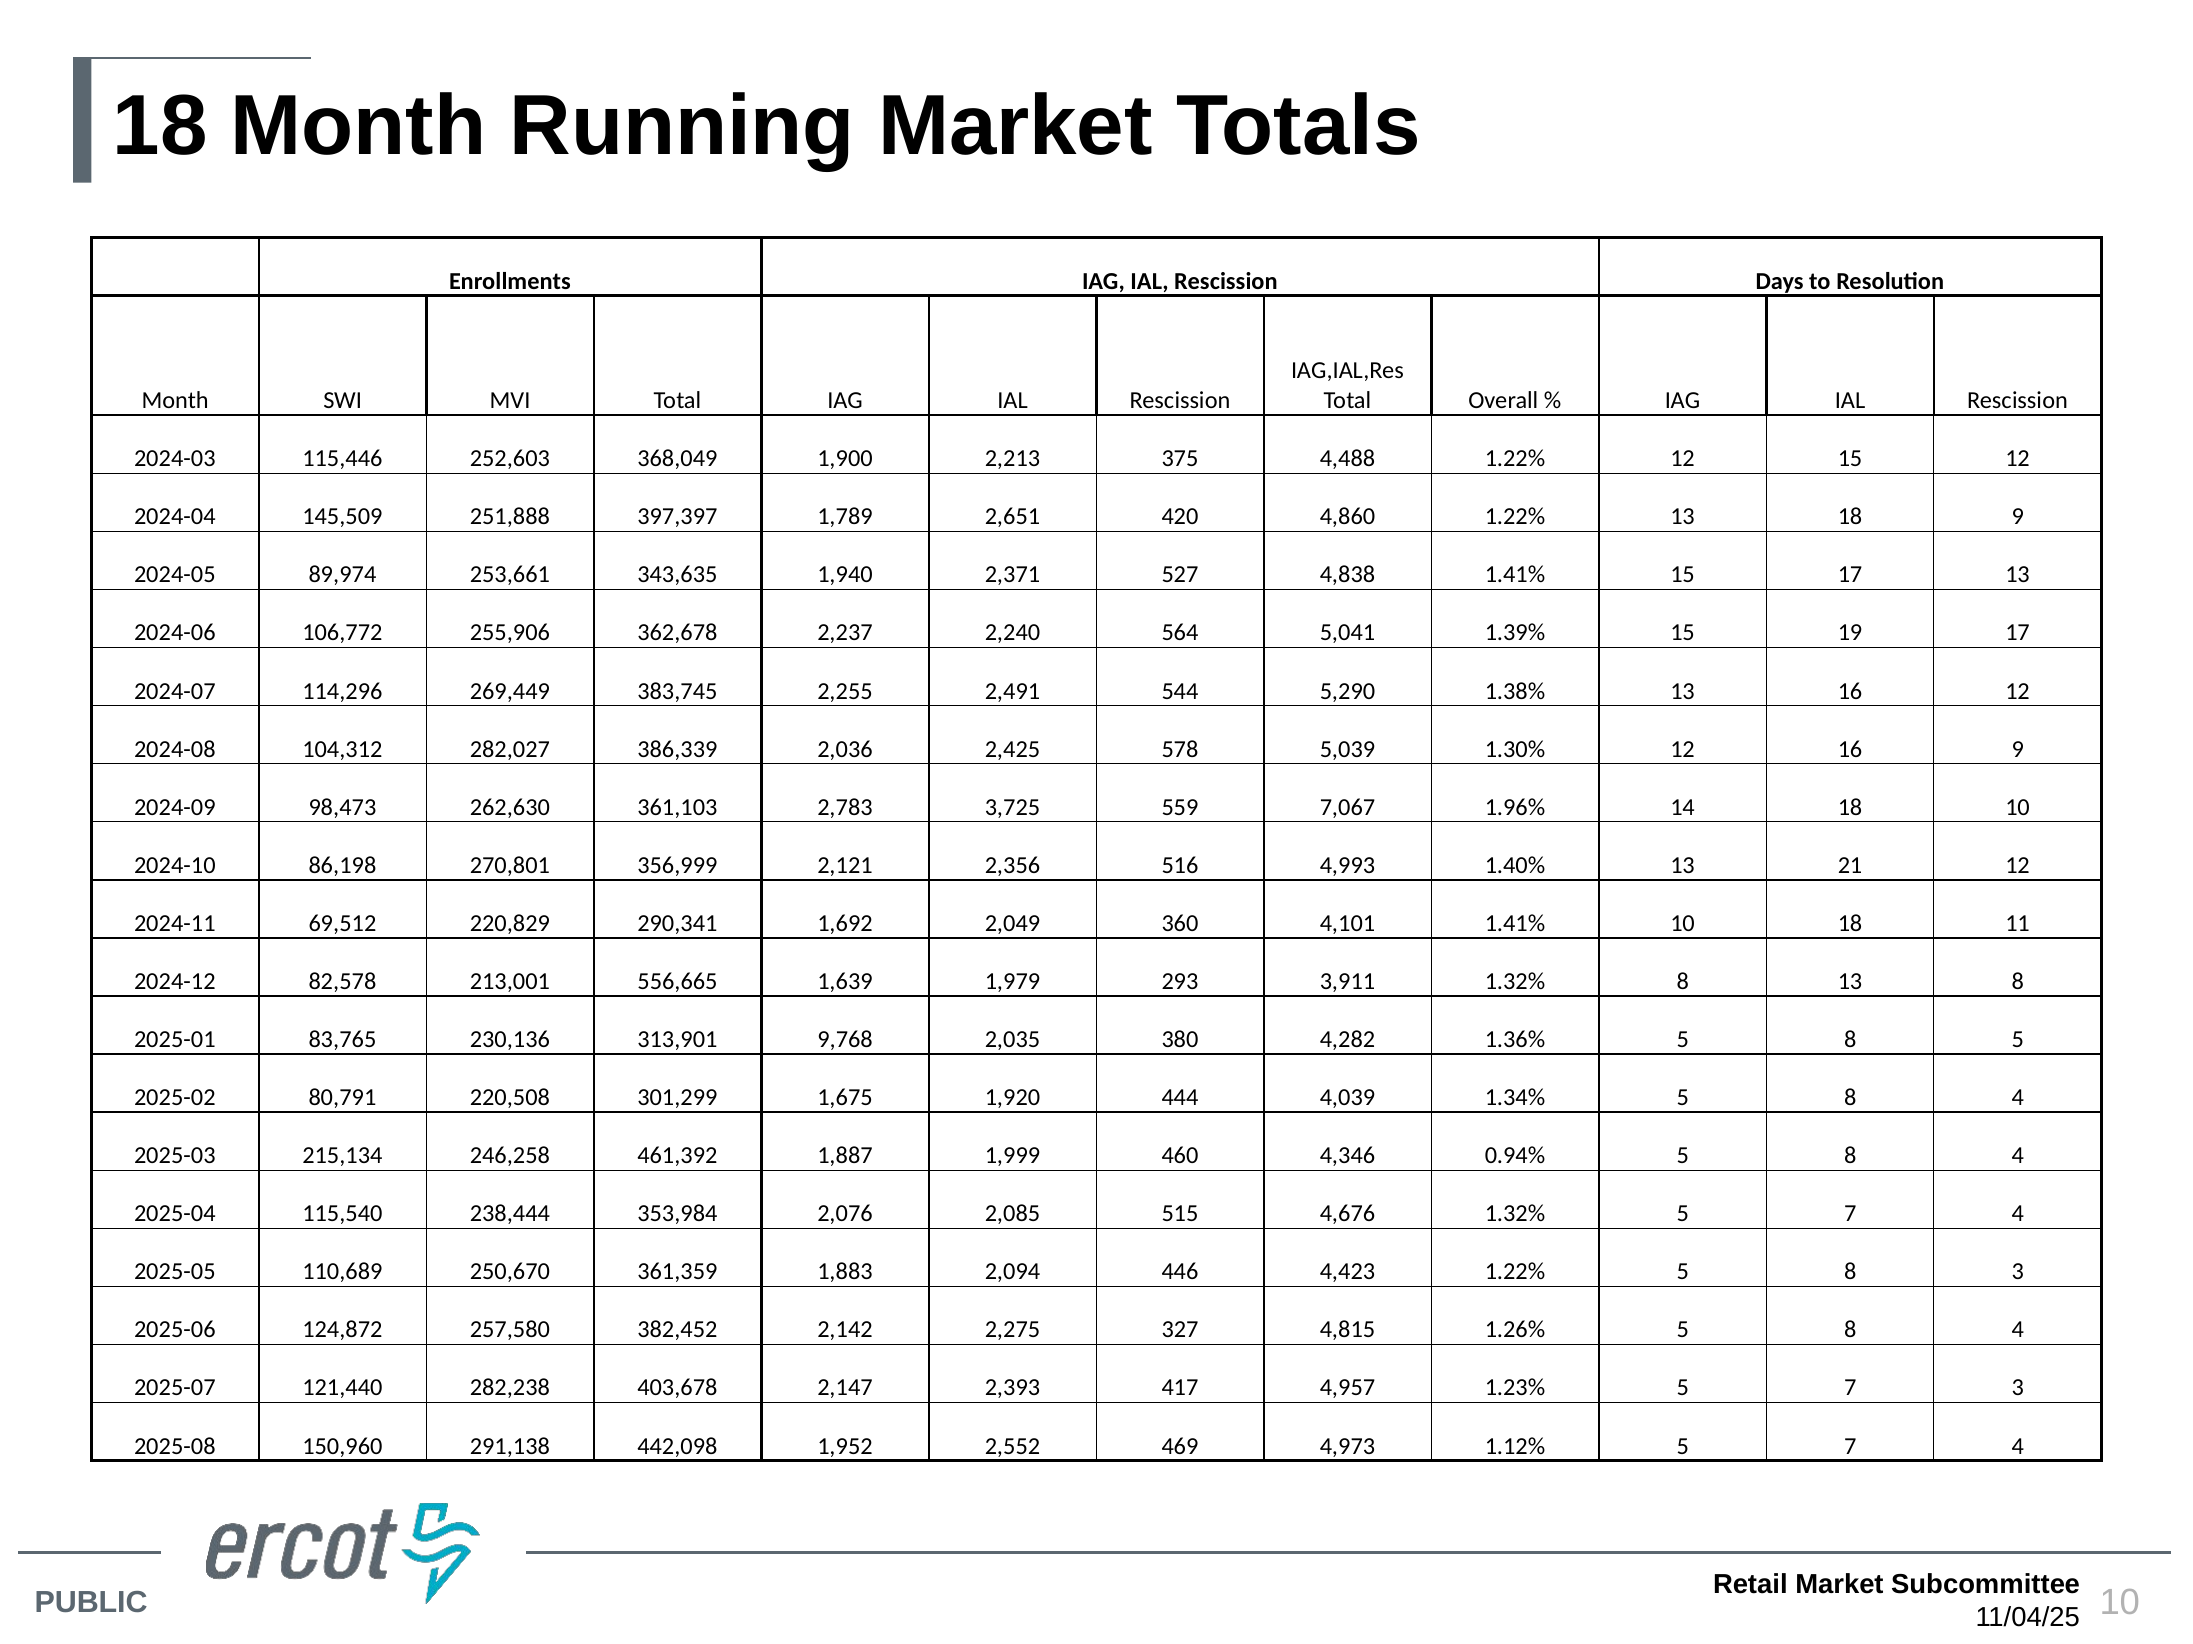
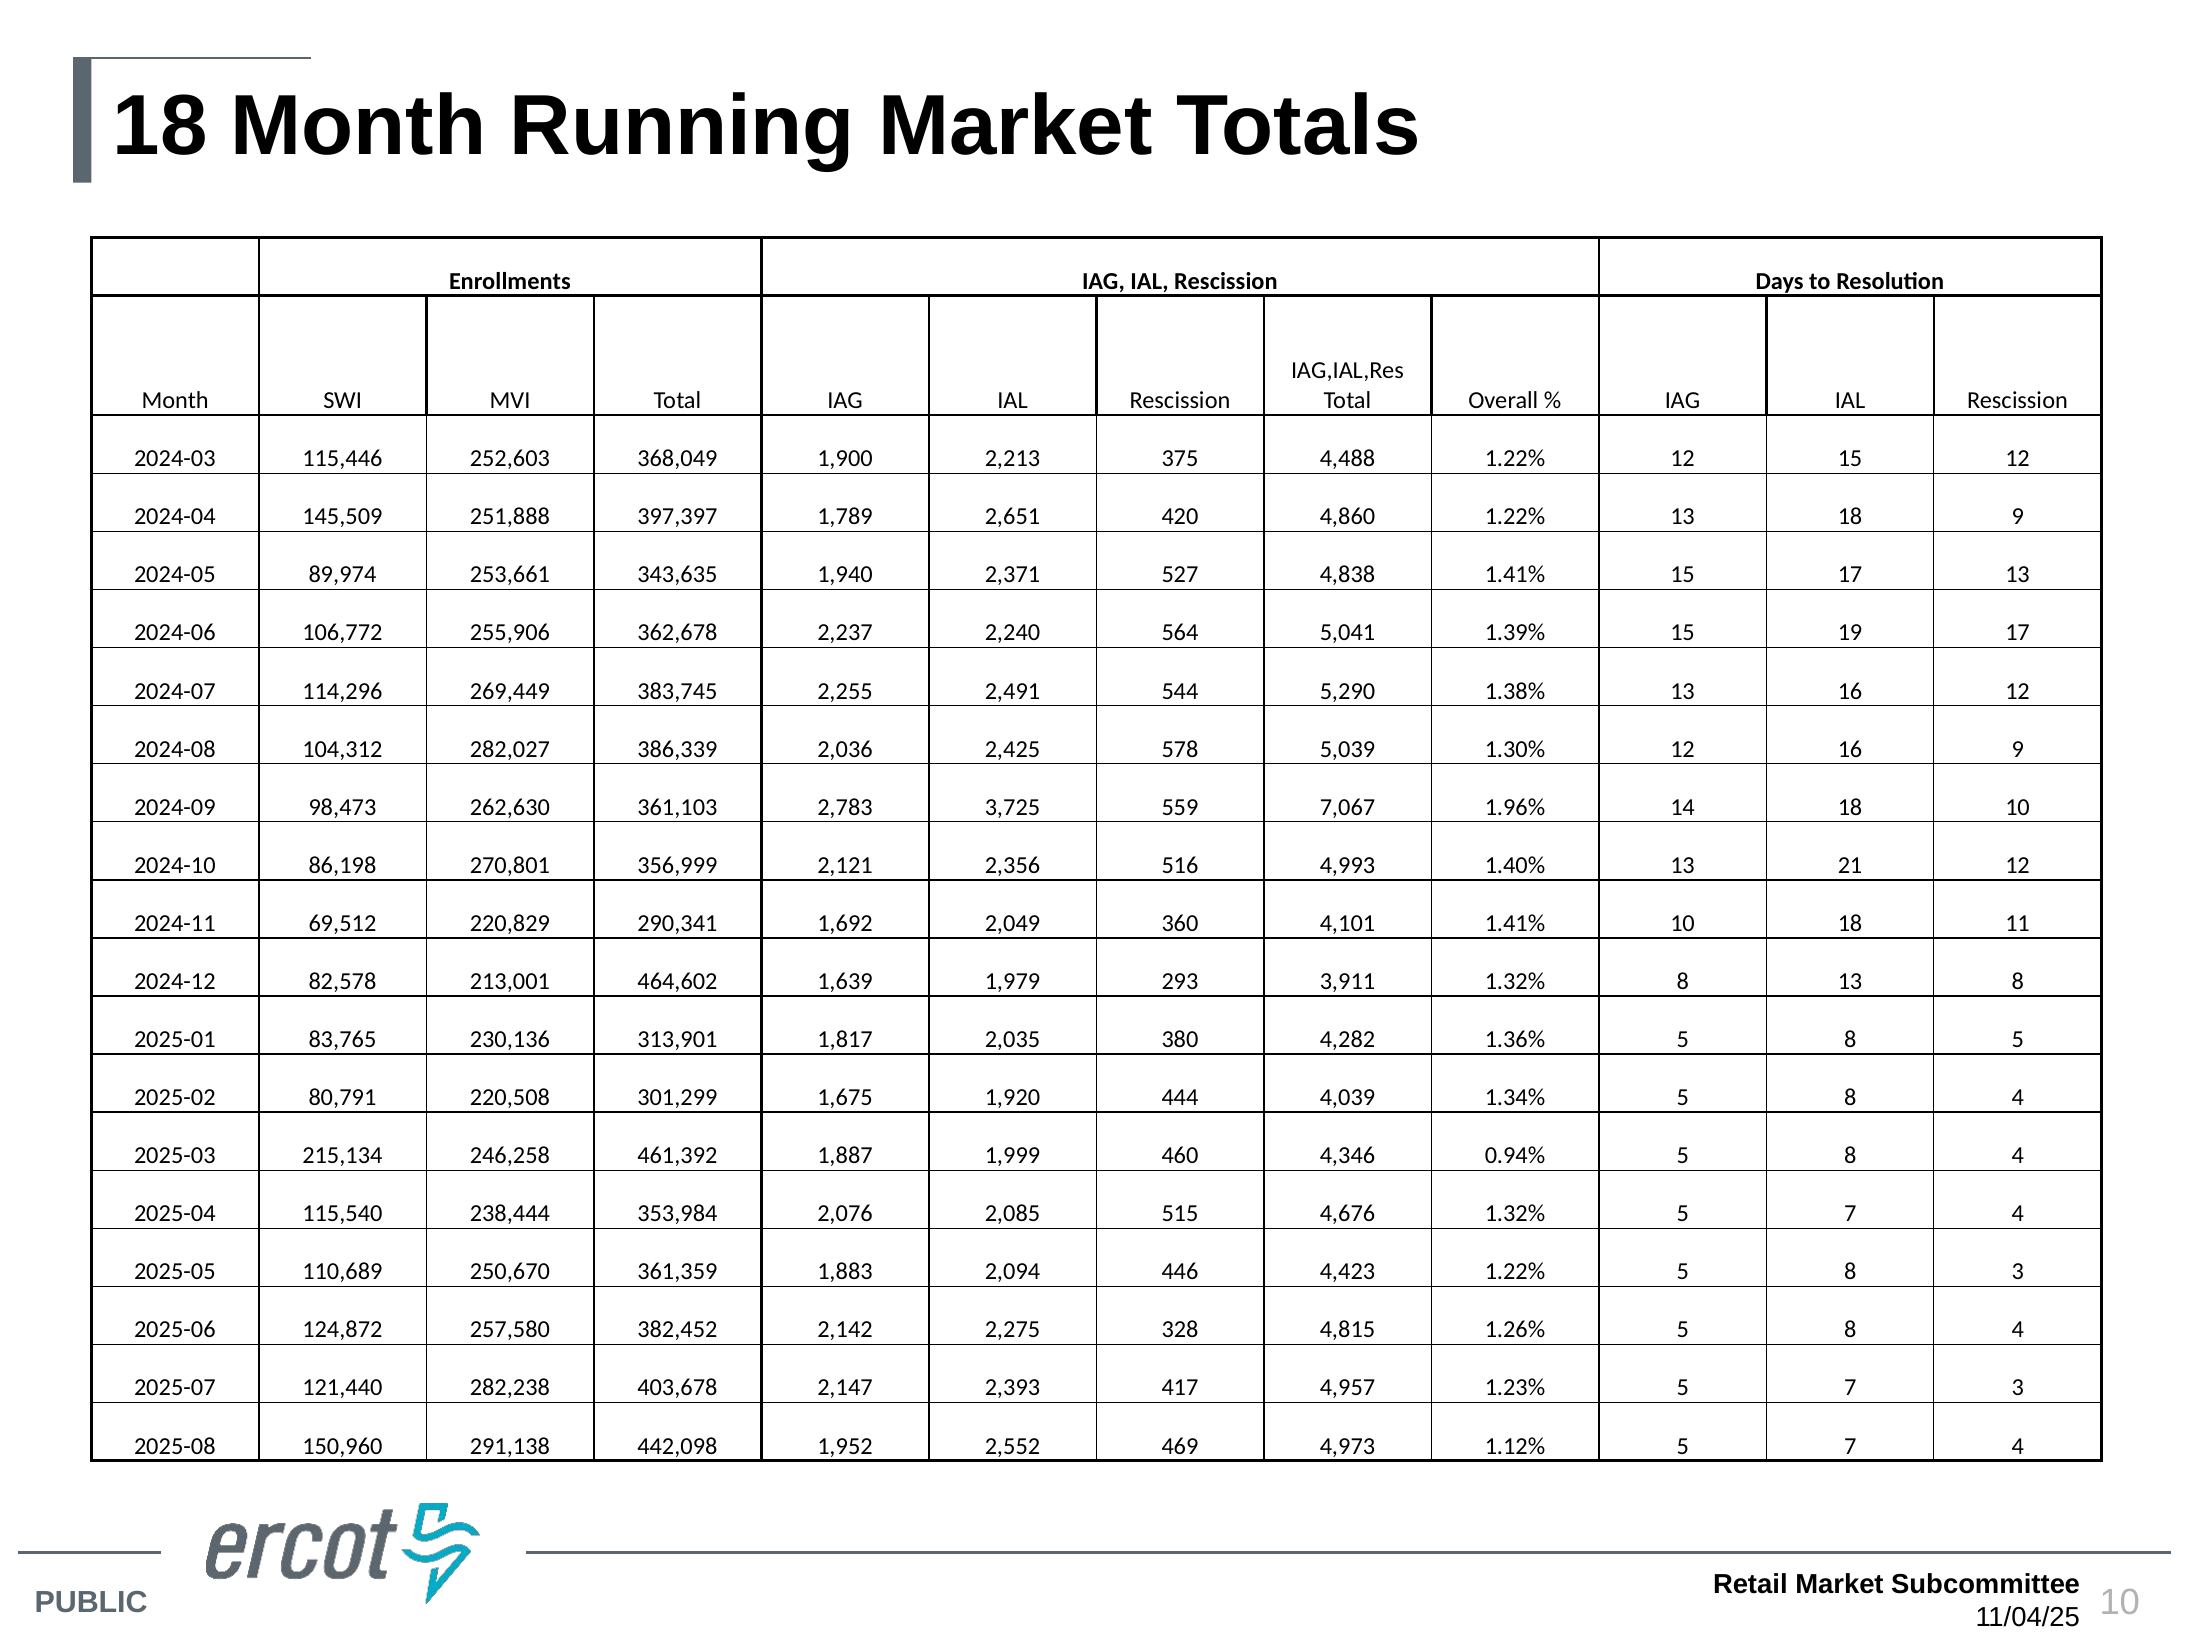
556,665: 556,665 -> 464,602 (677, 982)
9,768: 9,768 -> 1,817 (845, 1040)
327: 327 -> 328 (1180, 1330)
